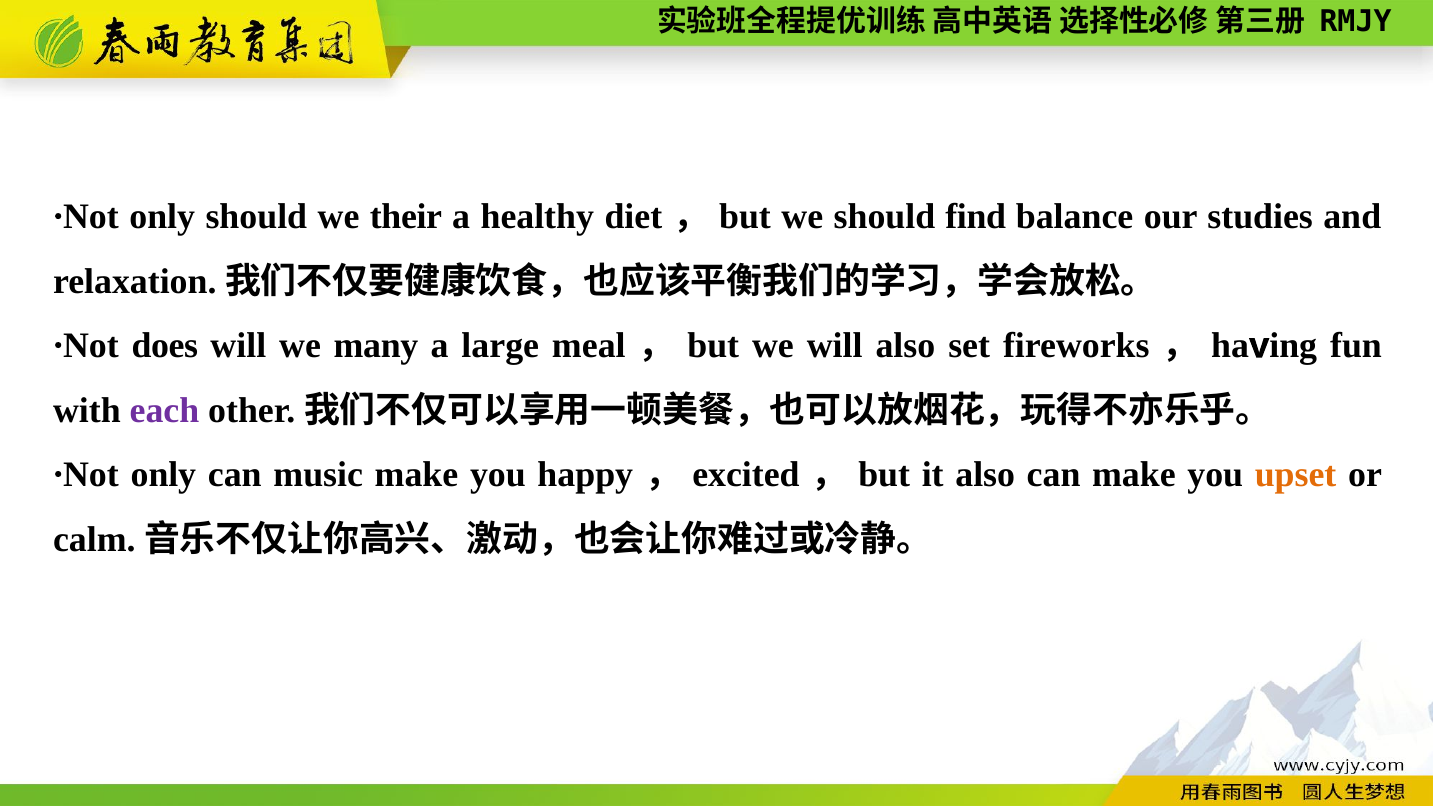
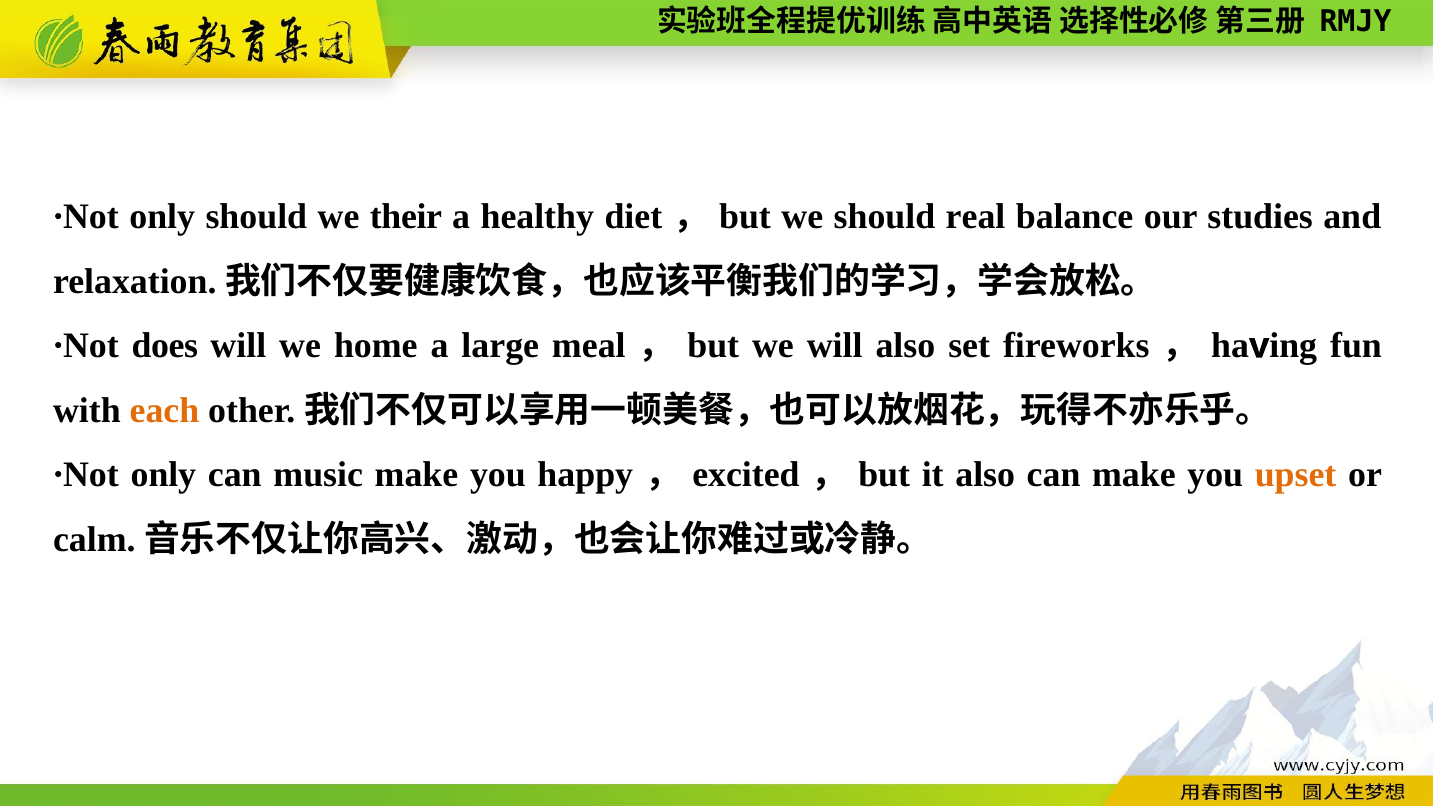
find: find -> real (976, 217)
many: many -> home (376, 346)
each colour: purple -> orange (164, 410)
